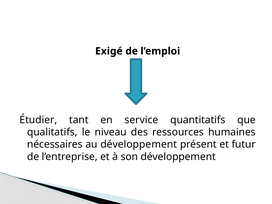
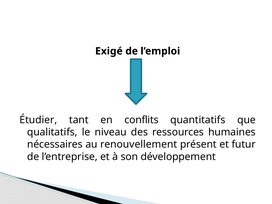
service: service -> conflits (142, 120)
au développement: développement -> renouvellement (139, 144)
